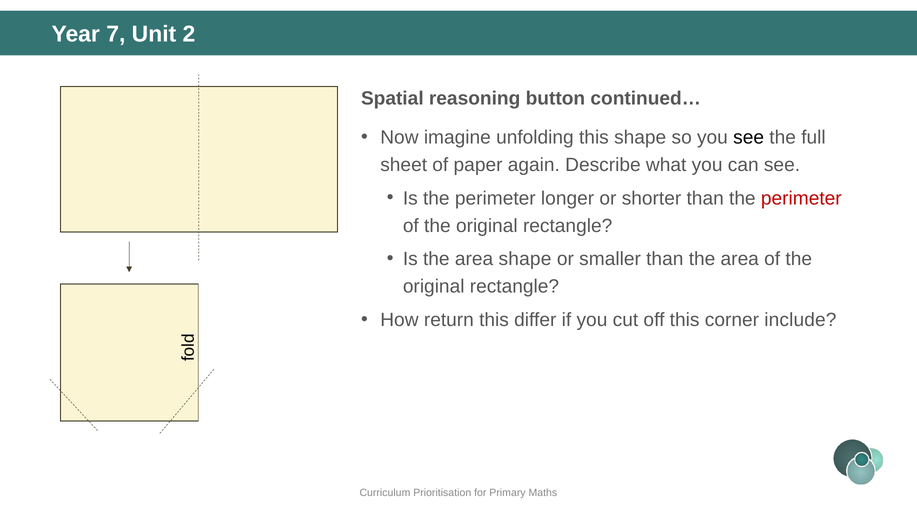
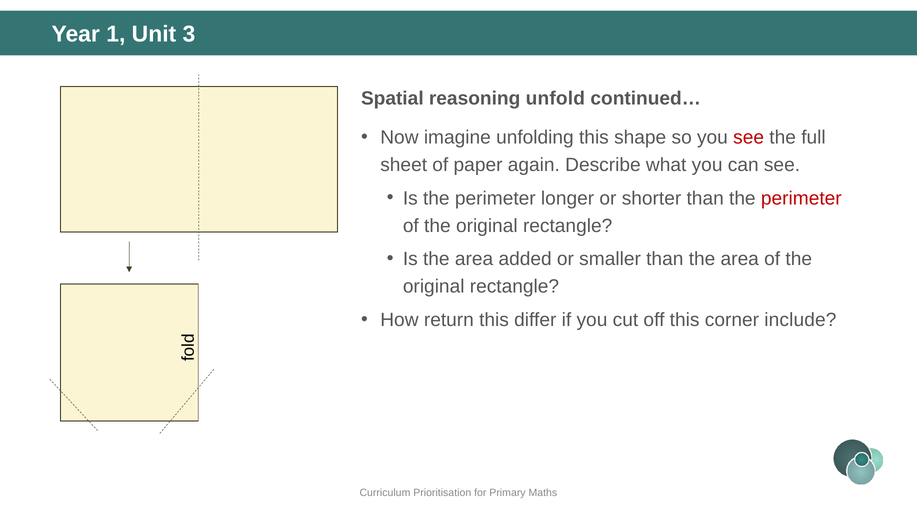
7: 7 -> 1 (116, 34)
2: 2 -> 3 (189, 34)
button: button -> unfold (555, 98)
see colour: black -> red (749, 137)
area shape: shape -> added (525, 259)
